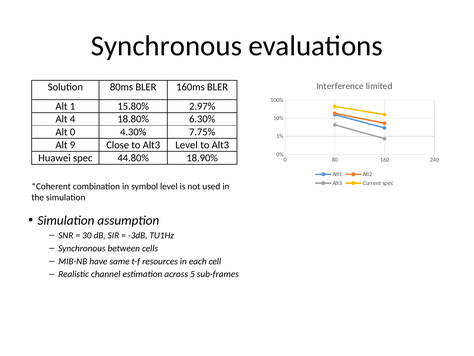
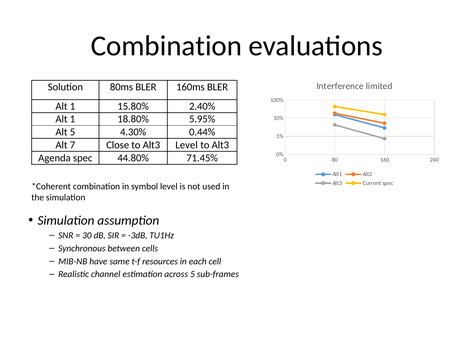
Synchronous: Synchronous -> Combination (166, 46)
2.97%: 2.97% -> 2.40% (202, 106)
4: 4 -> 1 (73, 119)
6.30%: 6.30% -> 5.95% (202, 119)
Alt 0: 0 -> 5 (73, 132)
7.75%: 7.75% -> 0.44% (202, 132)
9: 9 -> 7 (73, 145)
Huawei: Huawei -> Agenda (55, 158)
18.90%: 18.90% -> 71.45% (202, 158)
